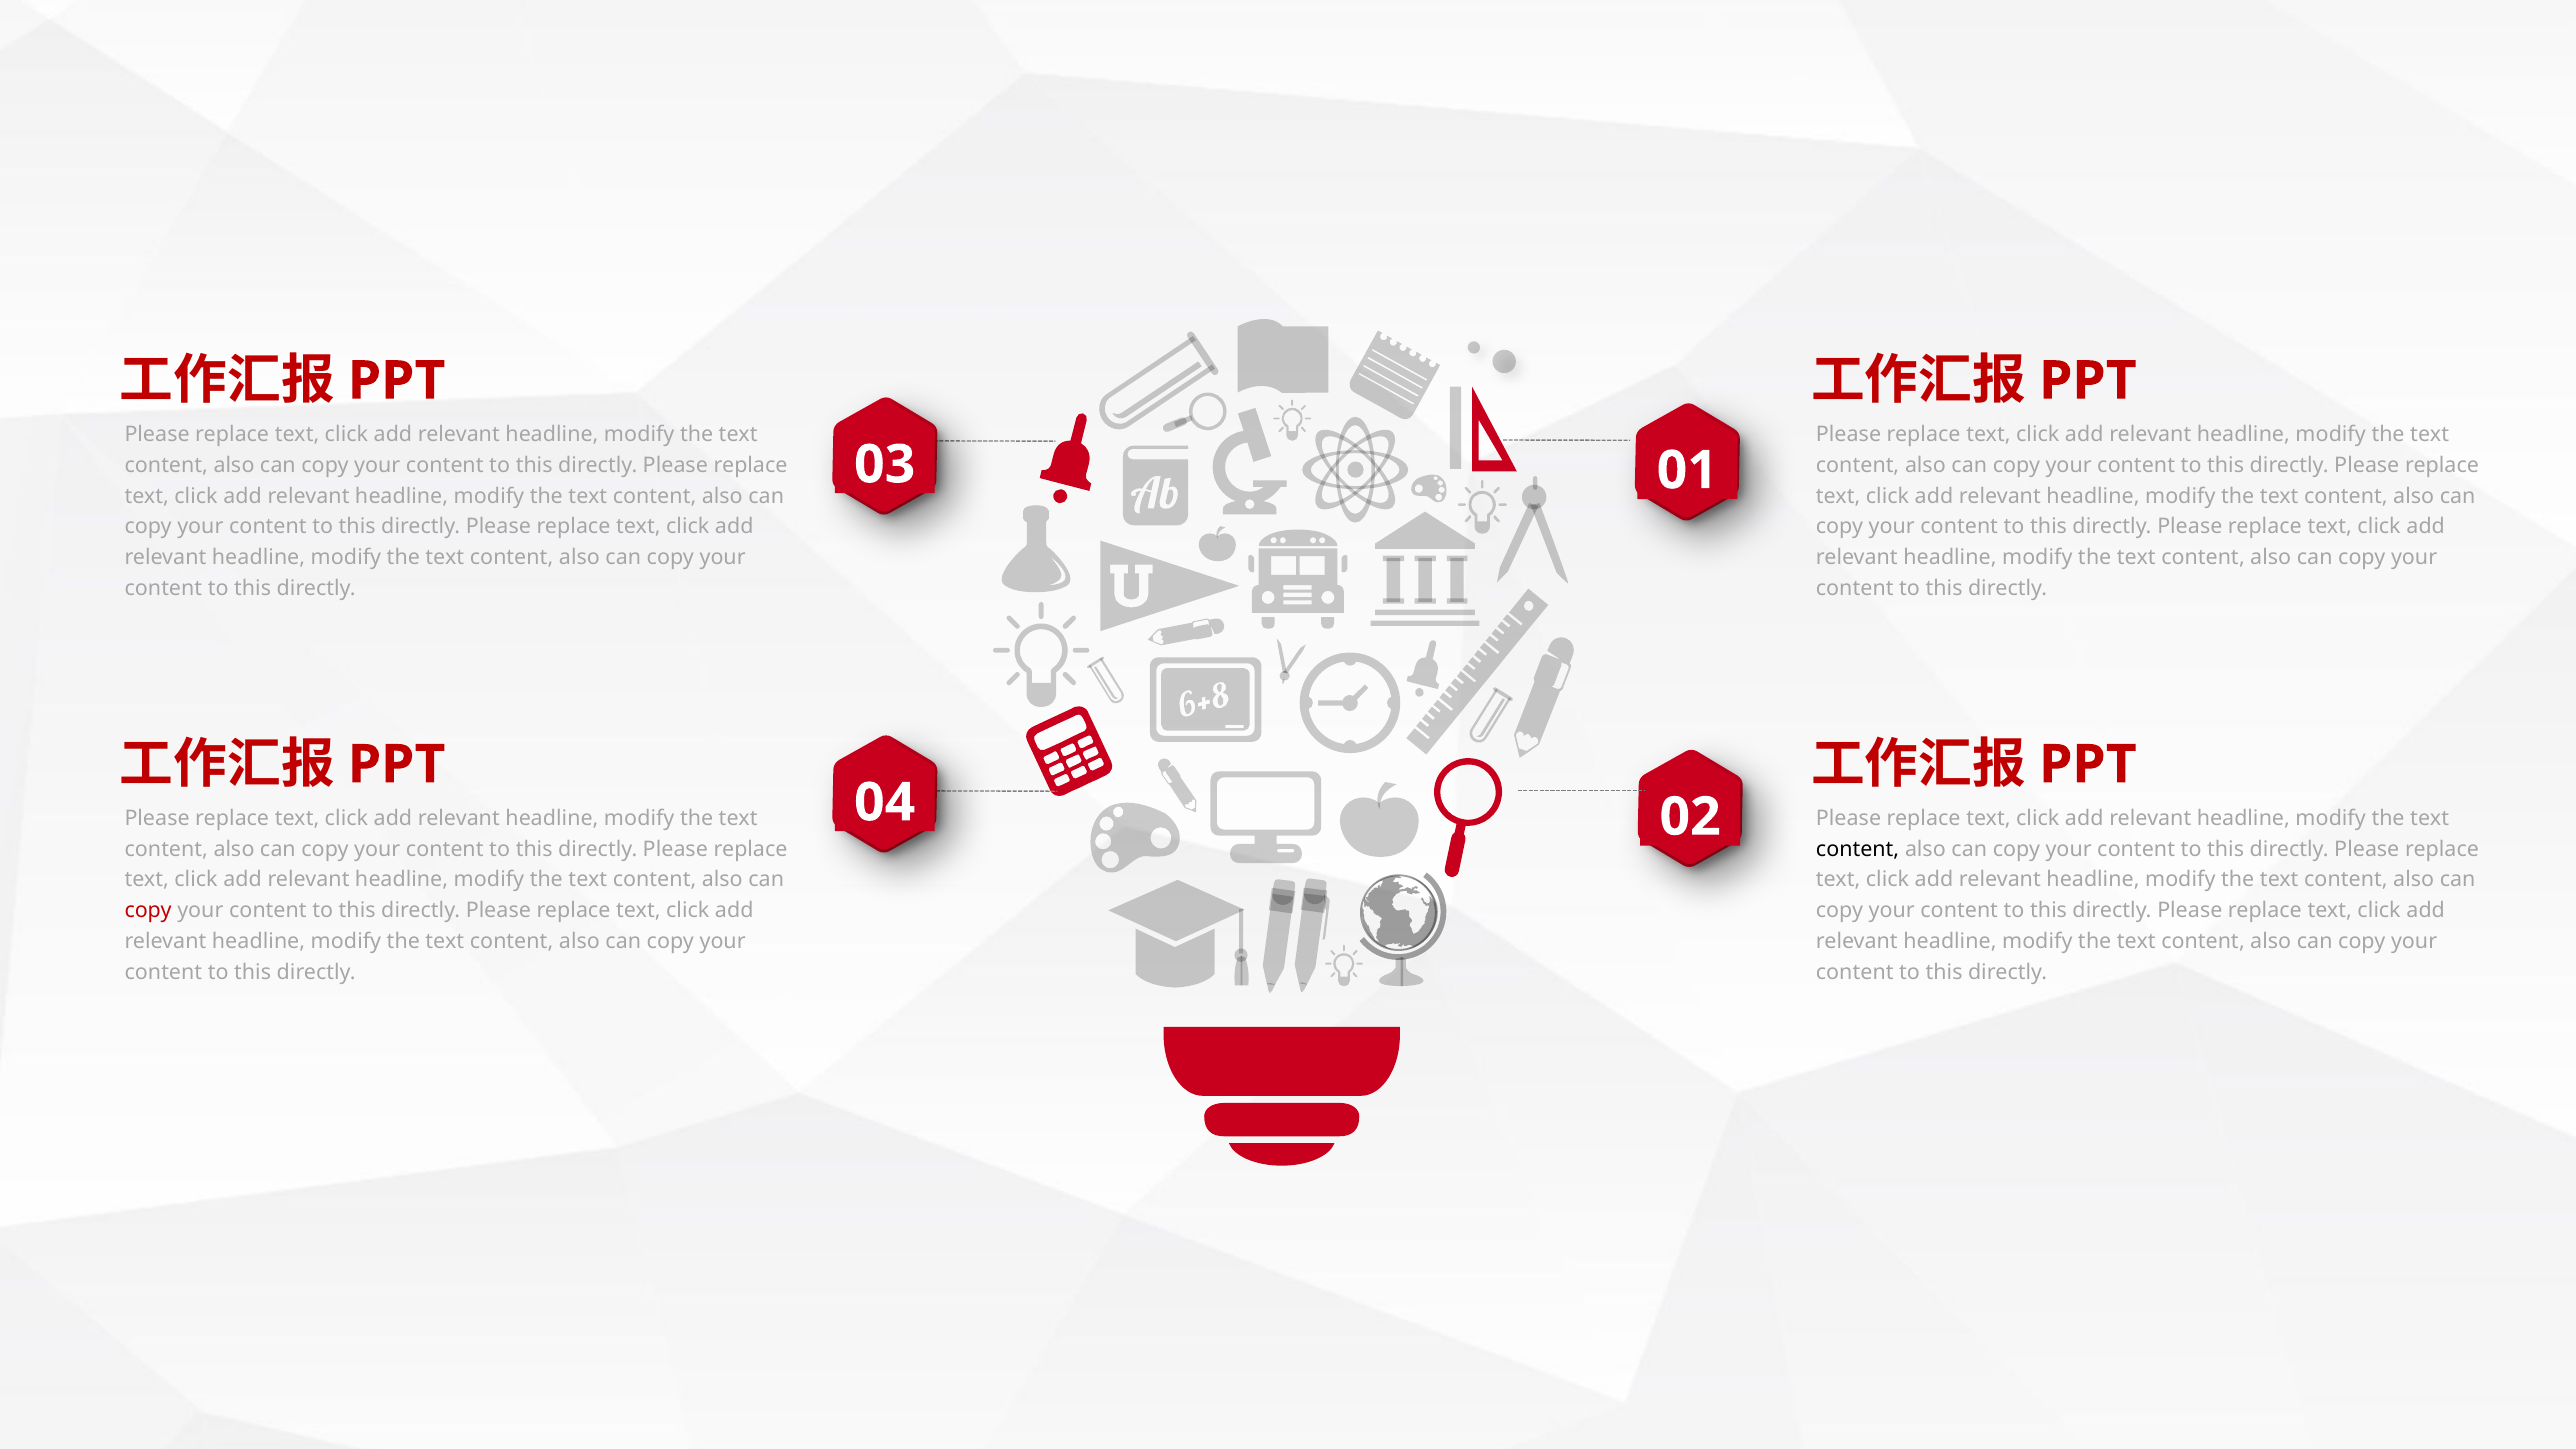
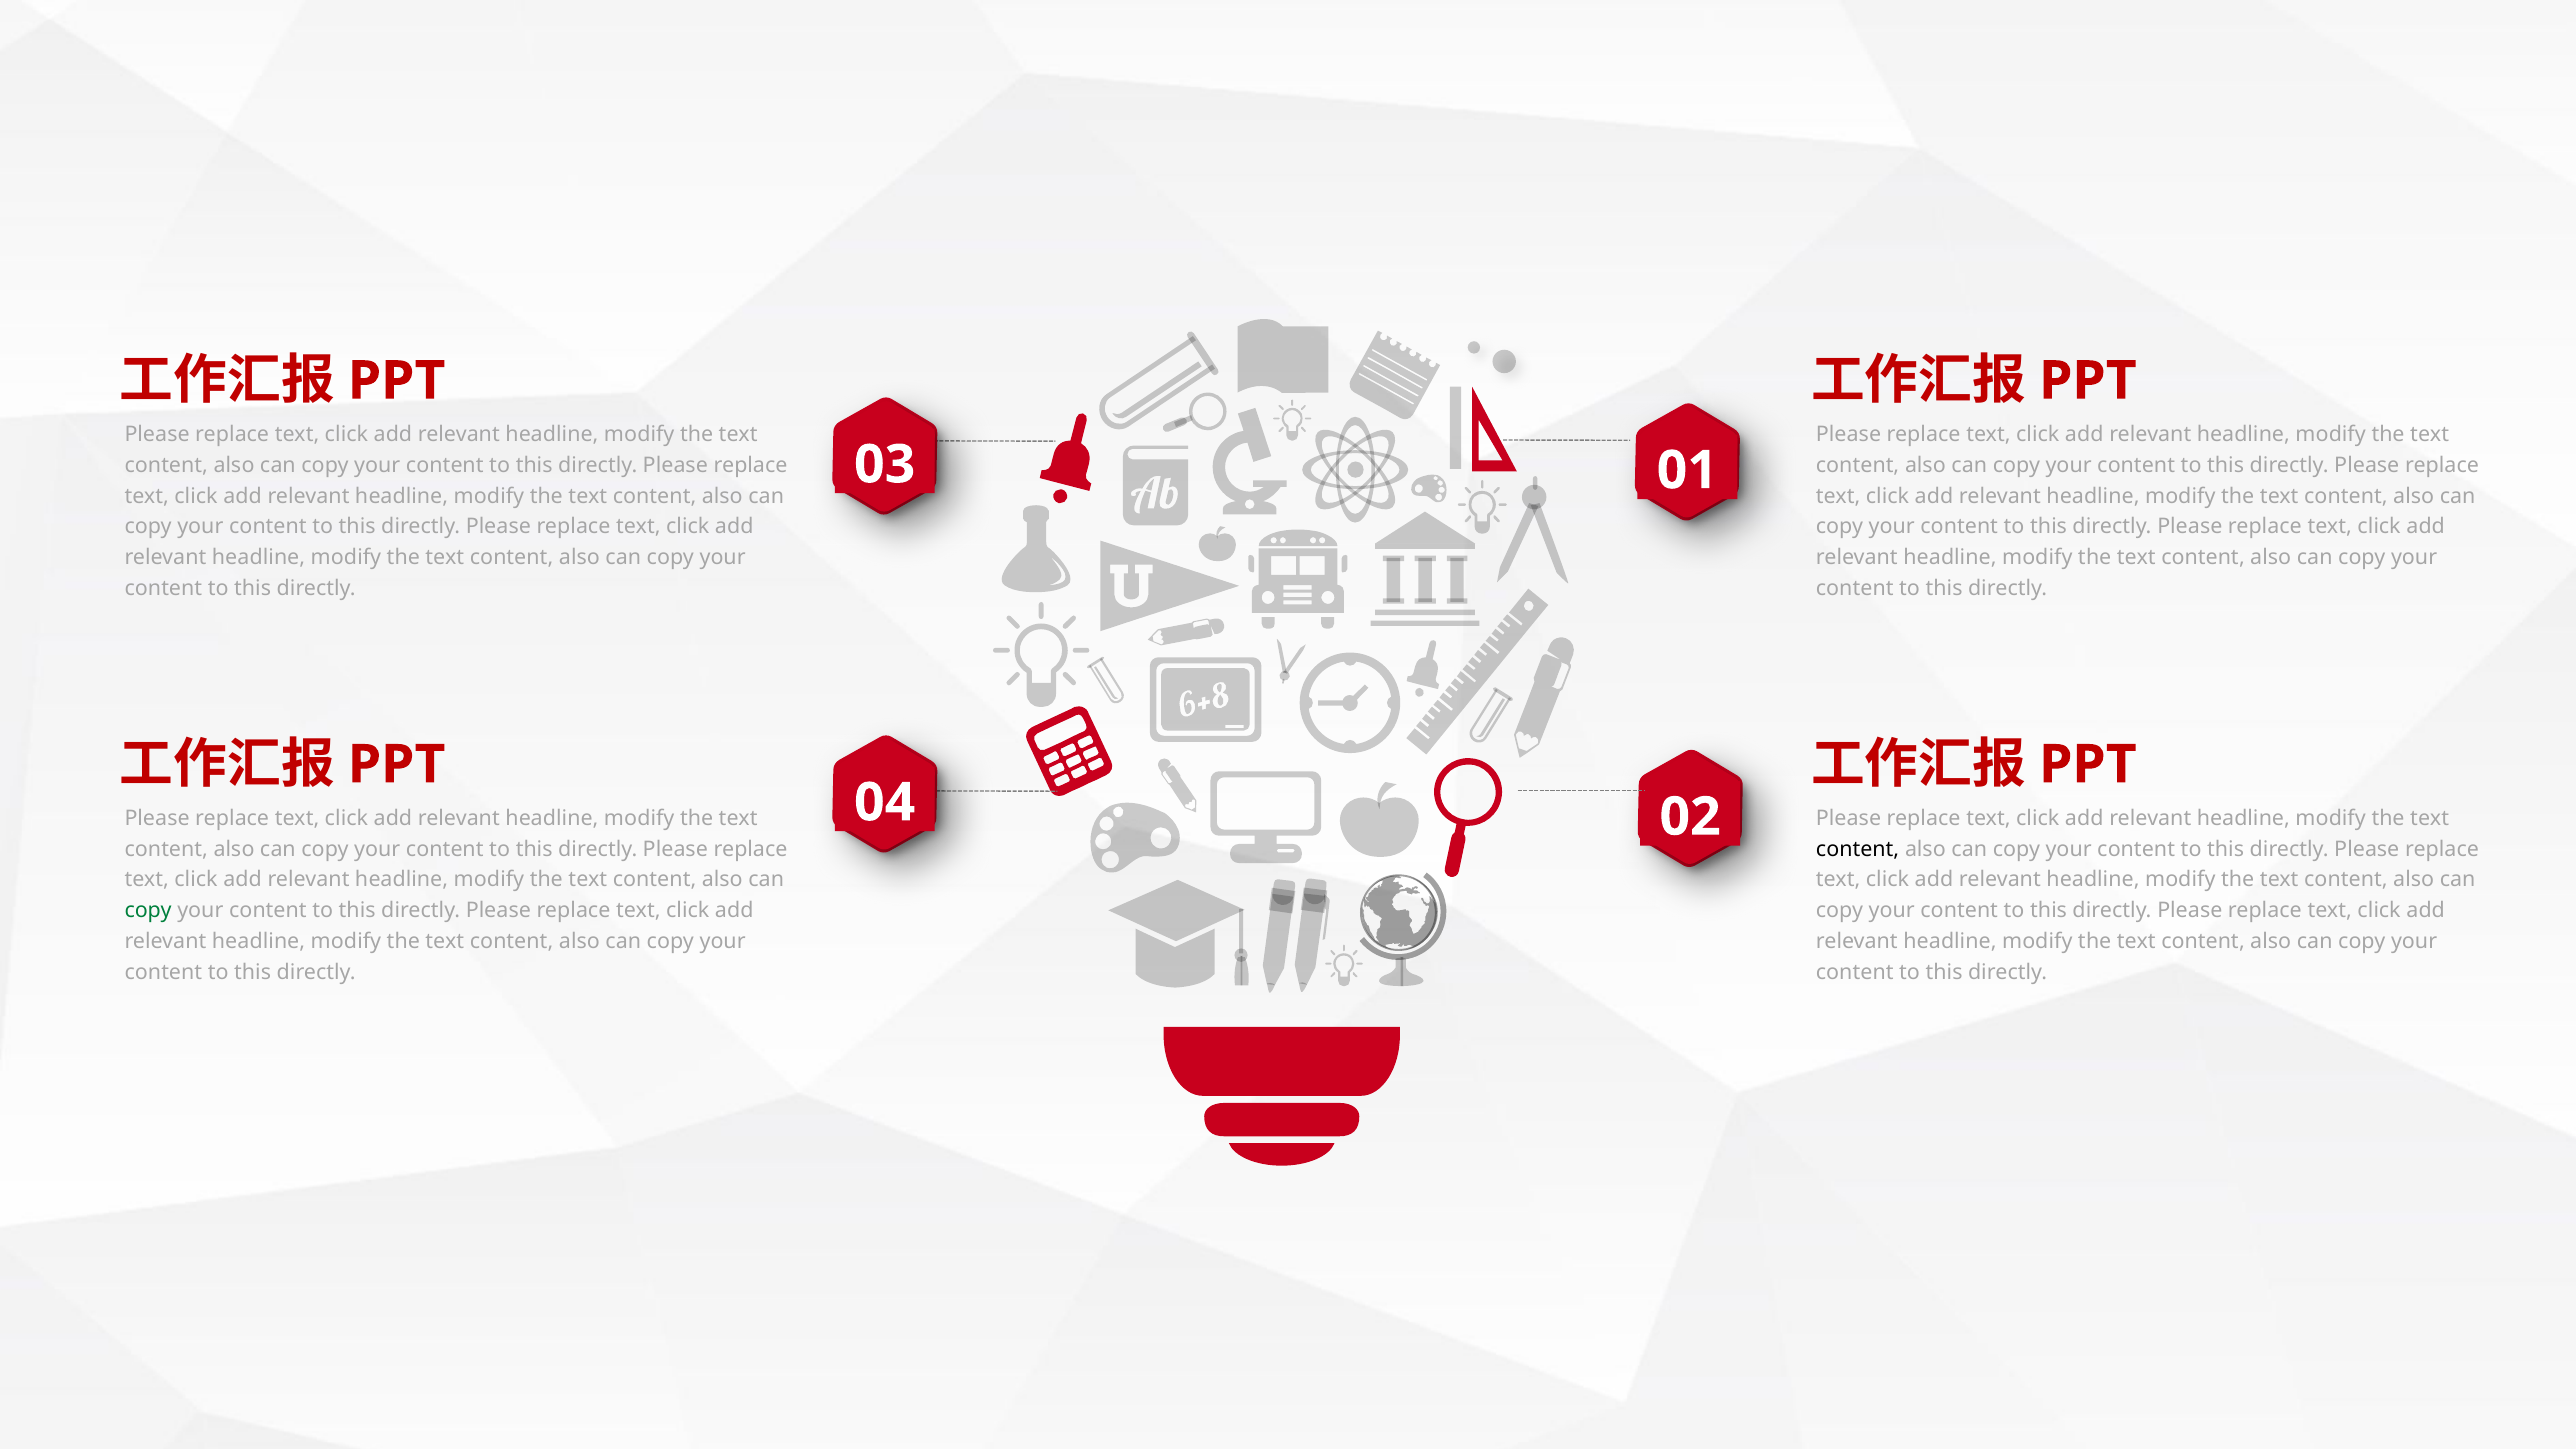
copy colour: red -> green (148, 911)
